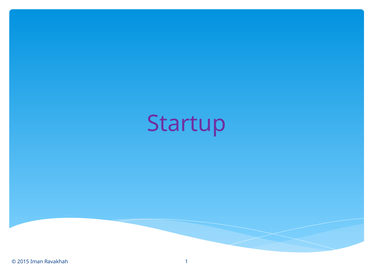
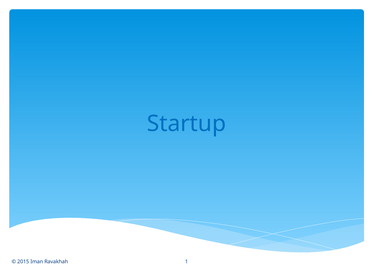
Startup colour: purple -> blue (186, 124)
